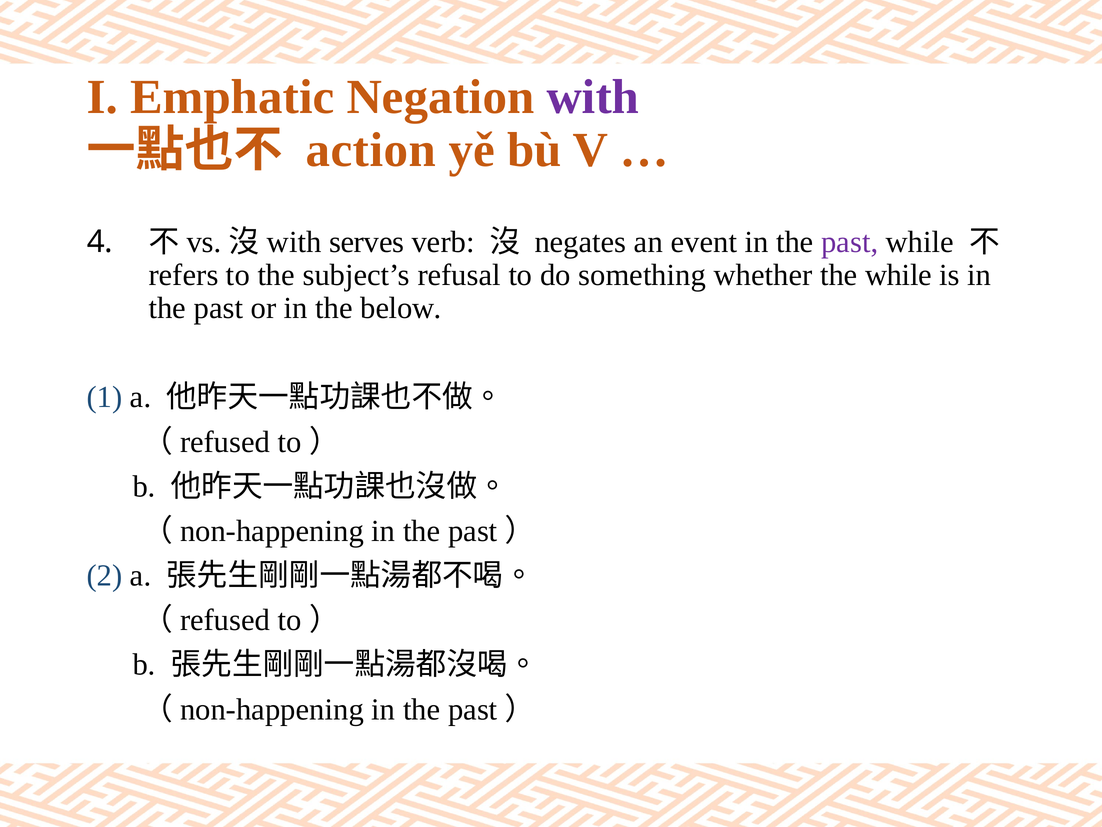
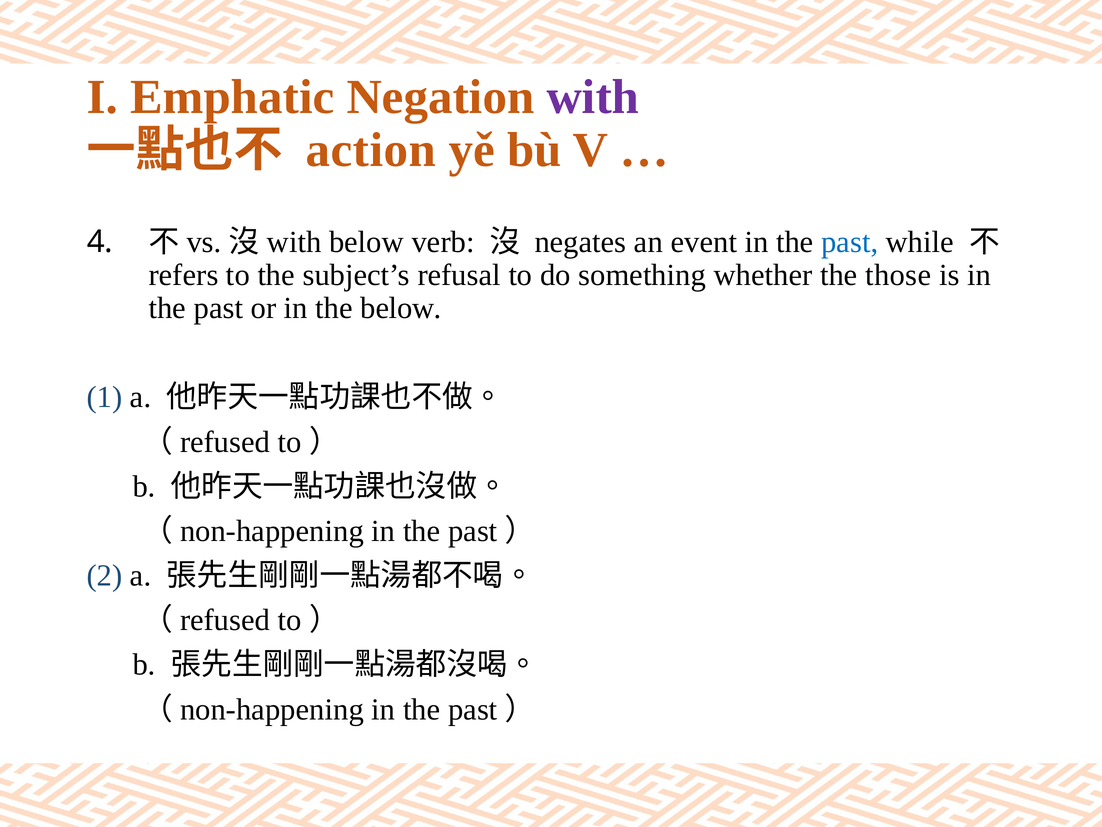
serves: serves -> below (366, 242)
past colour: purple -> blue (850, 242)
the while: while -> those (898, 275)
